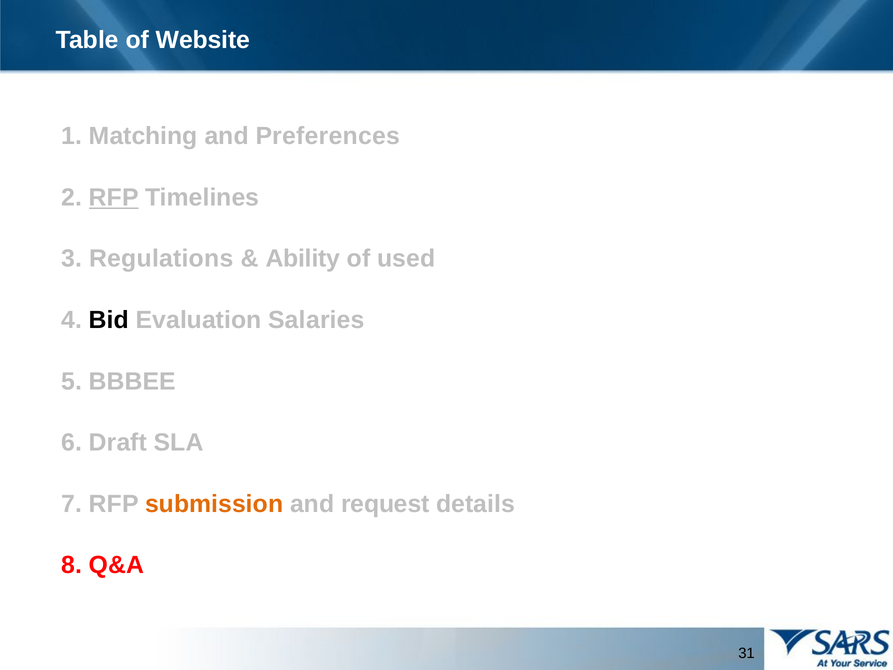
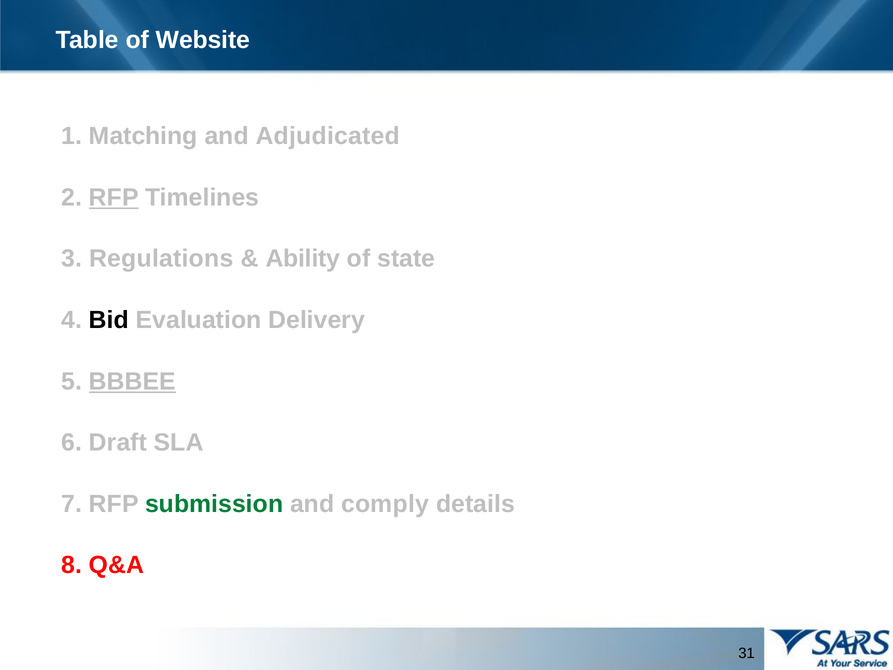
Preferences: Preferences -> Adjudicated (328, 136)
used: used -> state (406, 259)
Salaries: Salaries -> Delivery (317, 320)
BBBEE underline: none -> present (132, 381)
submission colour: orange -> green (214, 504)
request: request -> comply (385, 504)
